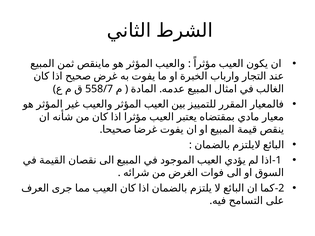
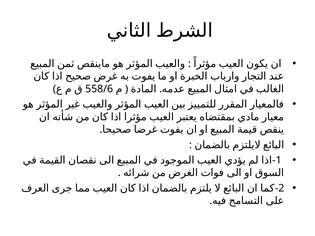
558/7: 558/7 -> 558/6 (99, 89)
